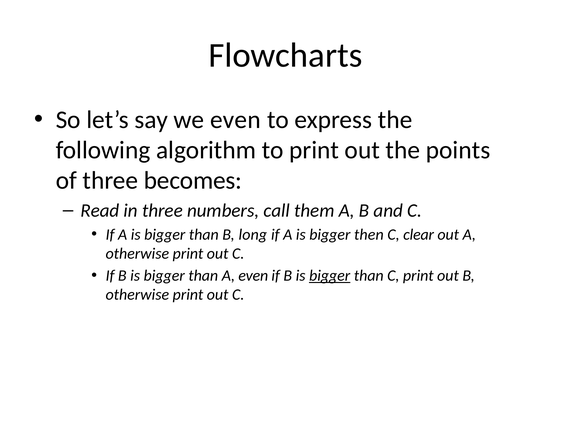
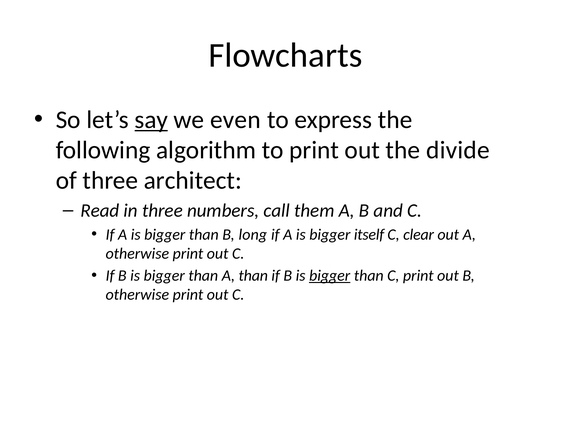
say underline: none -> present (151, 120)
points: points -> divide (458, 150)
becomes: becomes -> architect (193, 181)
then: then -> itself (369, 235)
A even: even -> than (253, 276)
